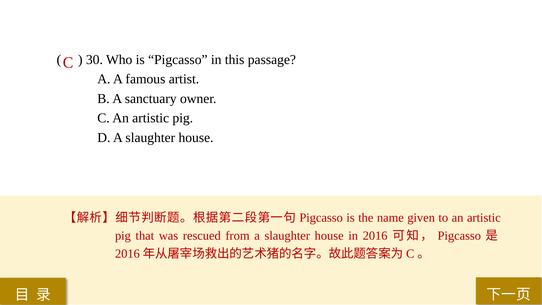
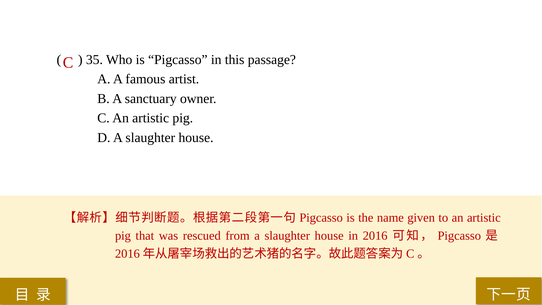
30: 30 -> 35 (94, 60)
